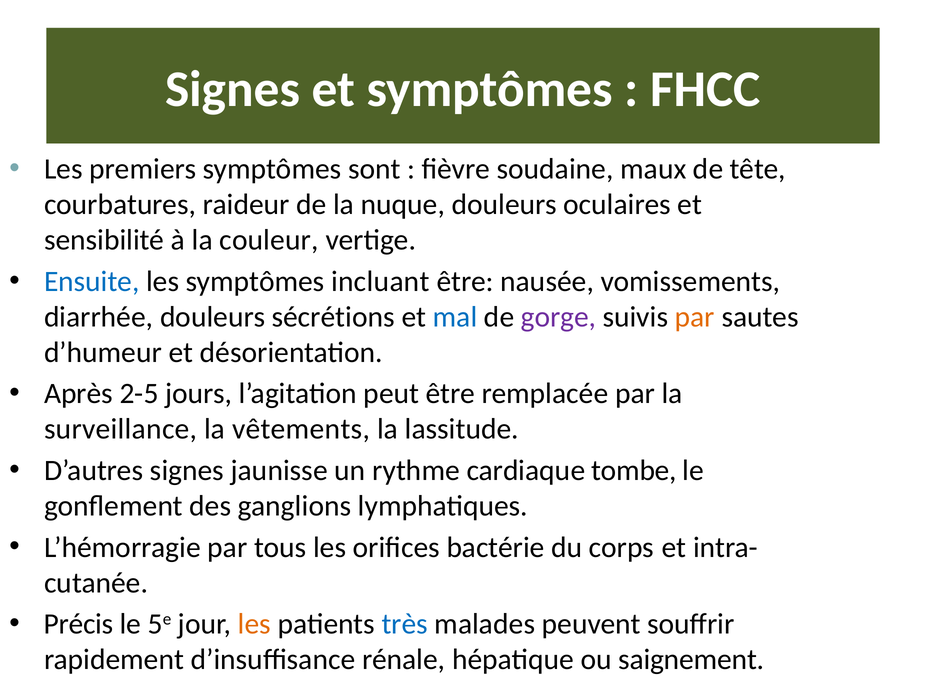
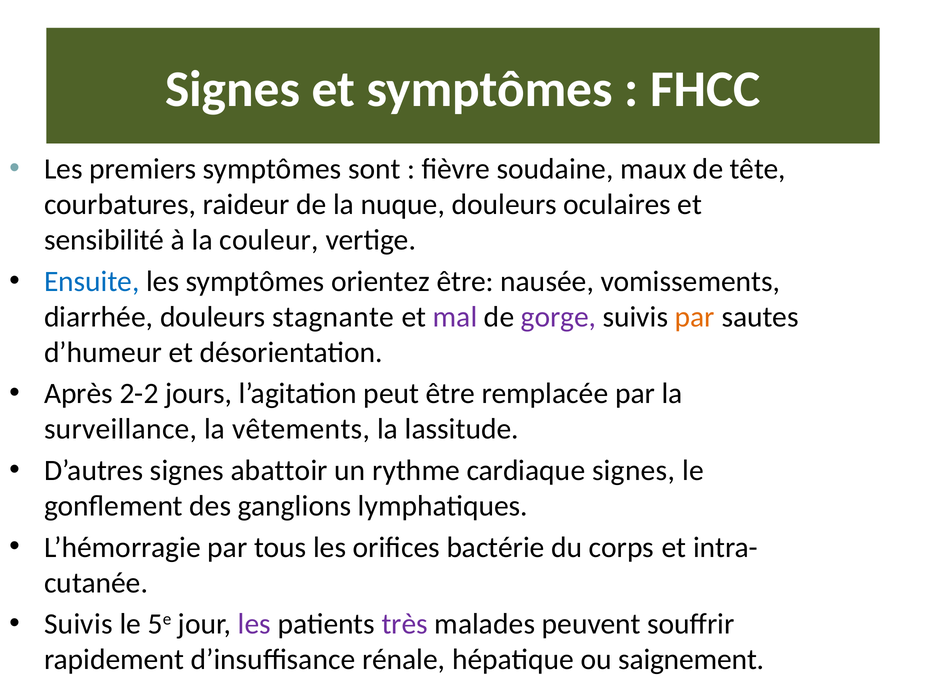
incluant: incluant -> orientez (381, 282)
sécrétions: sécrétions -> stagnante (333, 317)
mal colour: blue -> purple (455, 317)
2-5: 2-5 -> 2-2 (139, 394)
jaunisse: jaunisse -> abattoir (279, 471)
cardiaque tombe: tombe -> signes (634, 471)
Précis: Précis -> Suivis (78, 625)
les colour: orange -> purple (254, 625)
très colour: blue -> purple (405, 625)
